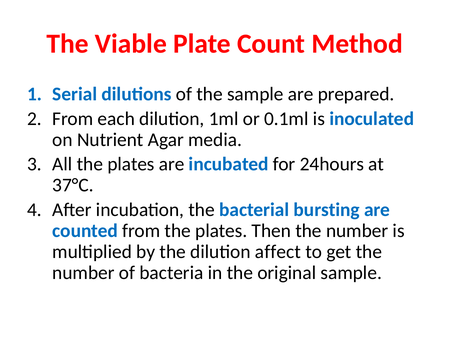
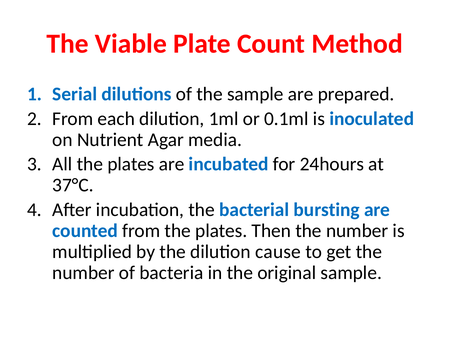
affect: affect -> cause (278, 251)
